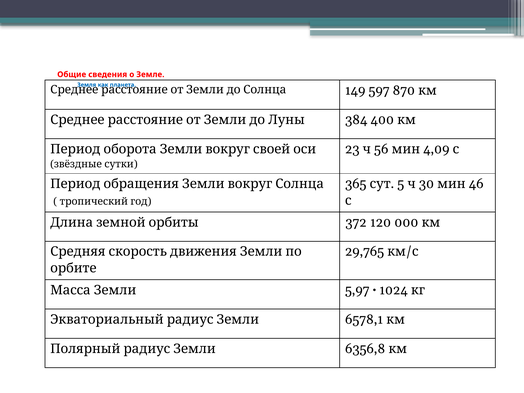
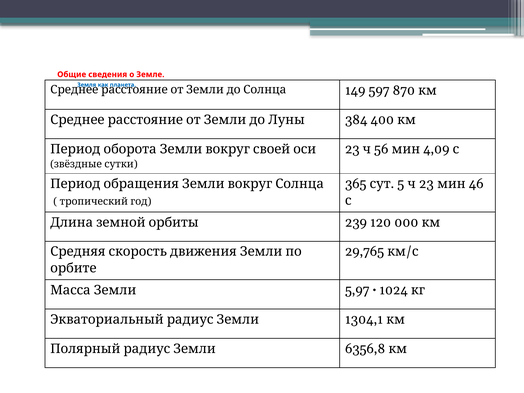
5 30: 30 -> 23 (426, 184)
372: 372 -> 239 (356, 222)
6578,1: 6578,1 -> 1304,1 (364, 319)
